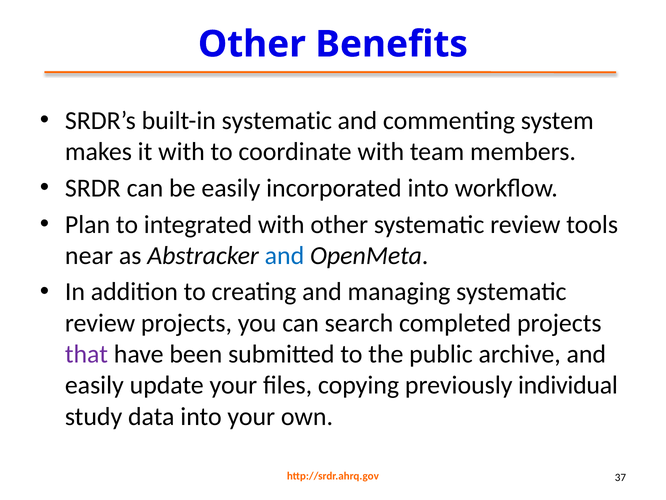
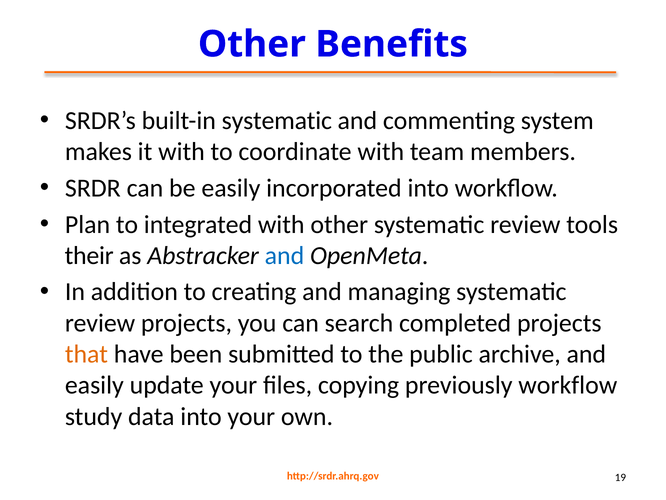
near: near -> their (89, 255)
that colour: purple -> orange (86, 354)
previously individual: individual -> workflow (568, 385)
37: 37 -> 19 (620, 477)
